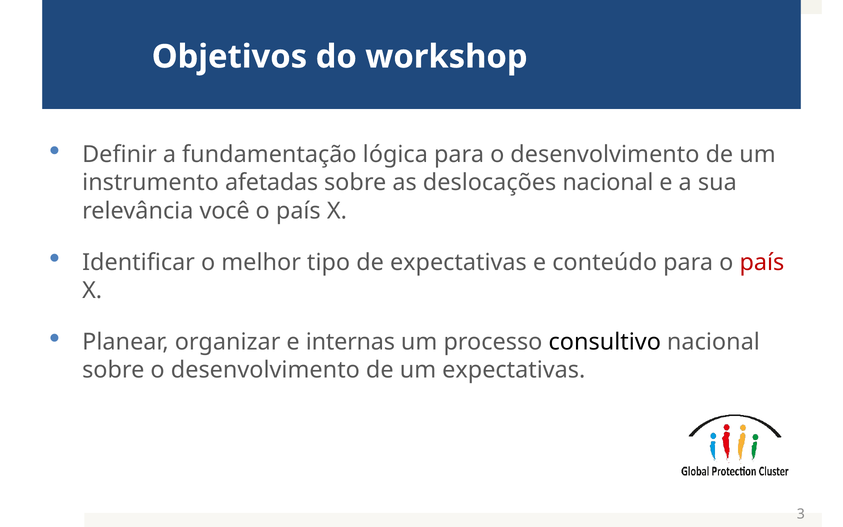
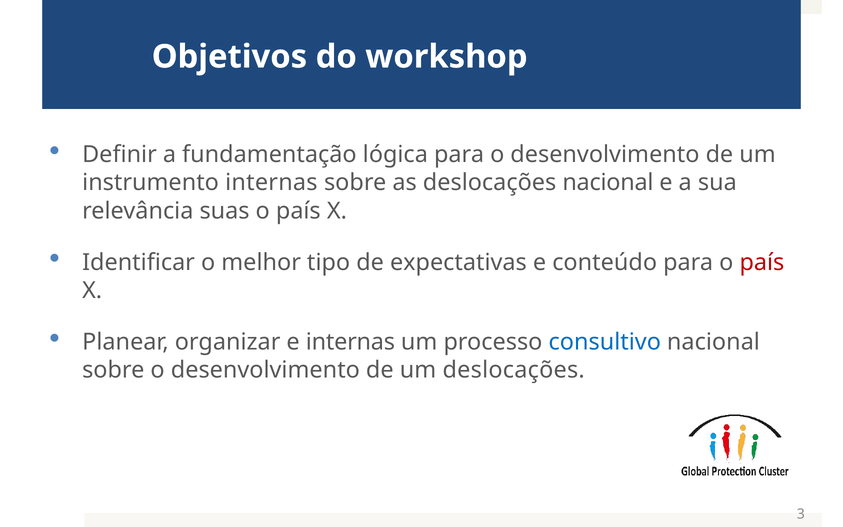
instrumento afetadas: afetadas -> internas (271, 183)
você: você -> suas (225, 211)
consultivo colour: black -> blue (605, 342)
um expectativas: expectativas -> deslocações (514, 370)
